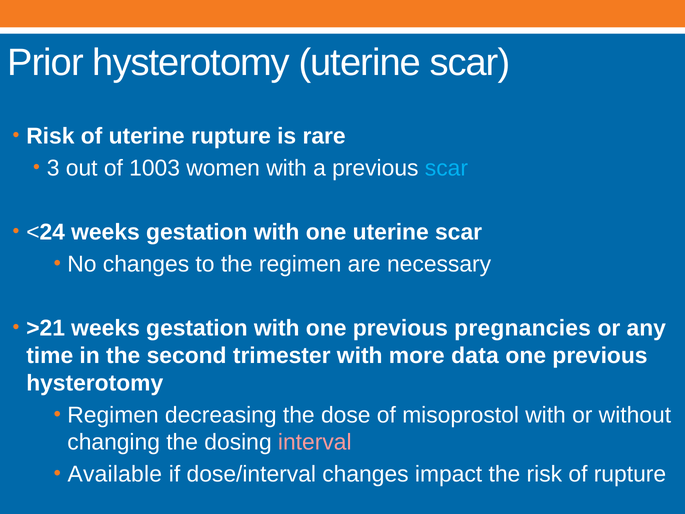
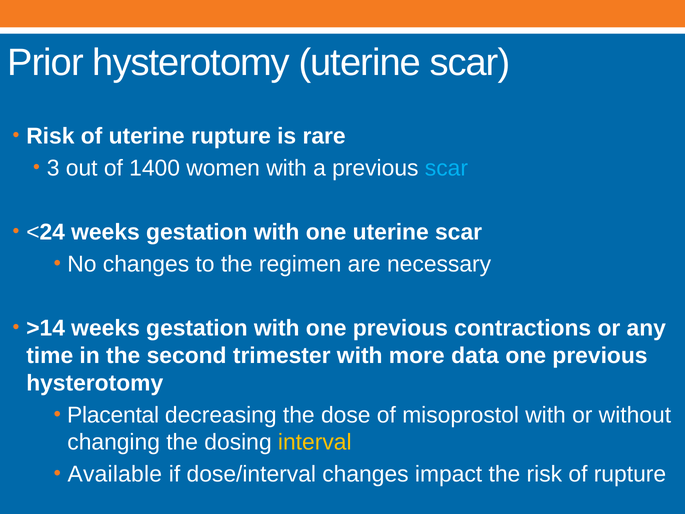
1003: 1003 -> 1400 (155, 168)
>21: >21 -> >14 (46, 328)
pregnancies: pregnancies -> contractions (523, 328)
Regimen: Regimen -> Placental (113, 415)
interval colour: pink -> yellow (315, 442)
